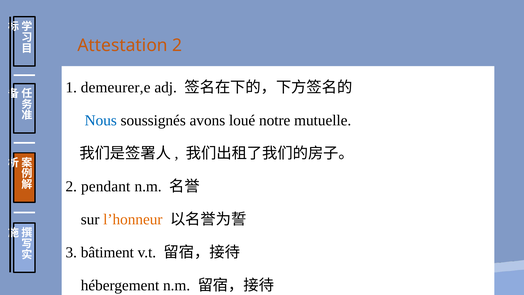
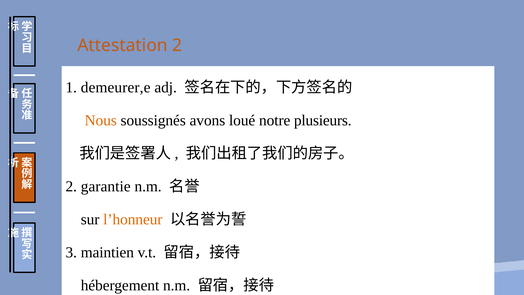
Nous colour: blue -> orange (101, 120)
mutuelle: mutuelle -> plusieurs (323, 120)
pendant: pendant -> garantie (106, 186)
bâtiment: bâtiment -> maintien (107, 252)
